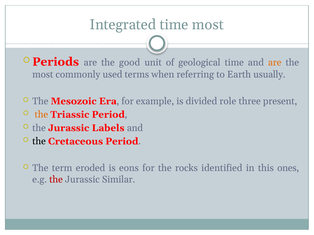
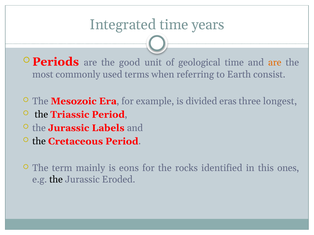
time most: most -> years (208, 25)
usually: usually -> consist (269, 75)
role: role -> eras (228, 101)
present: present -> longest (280, 101)
the colour: orange -> black (41, 115)
eroded: eroded -> mainly (90, 168)
the colour: red -> black (56, 180)
Similar: Similar -> Eroded (119, 180)
